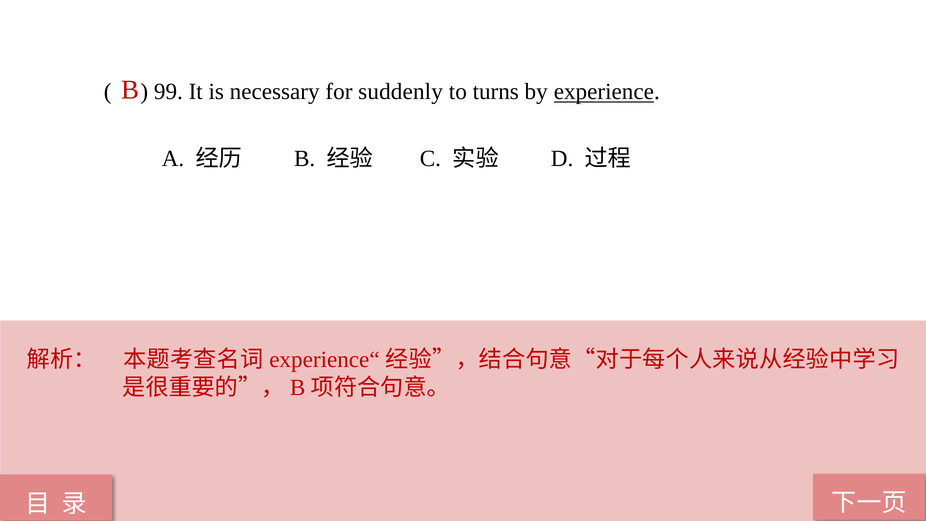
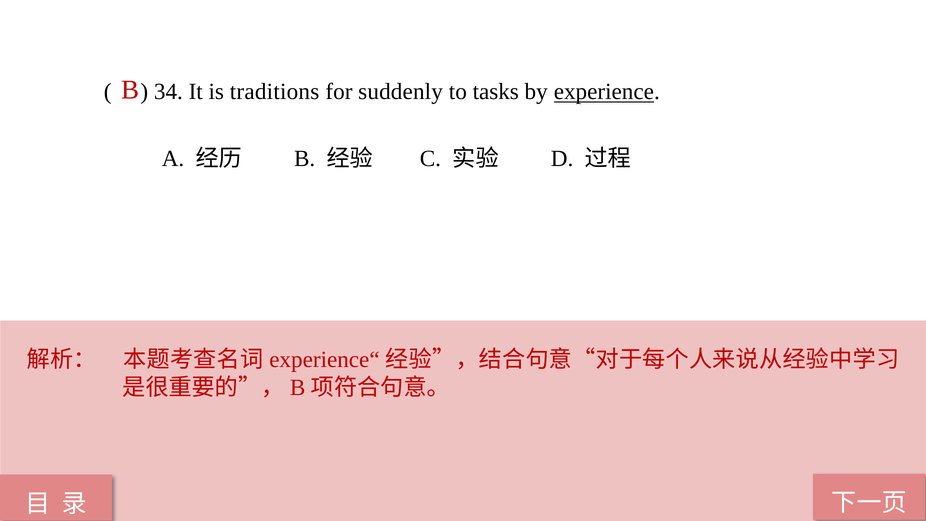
99: 99 -> 34 (168, 92)
necessary: necessary -> traditions (275, 92)
turns: turns -> tasks (496, 92)
